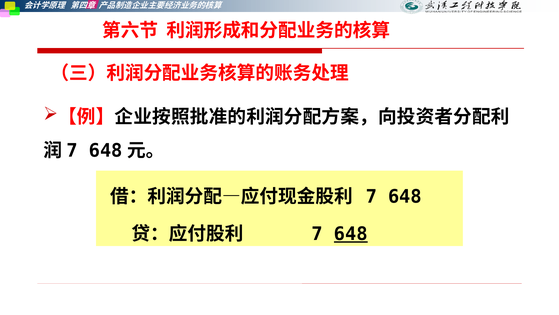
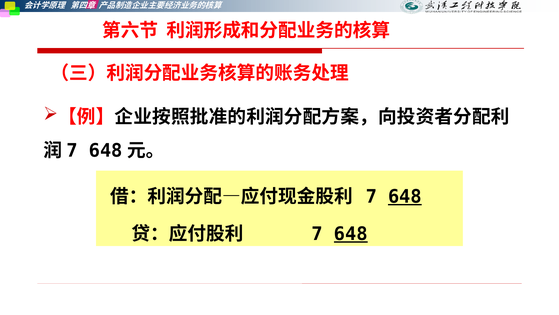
648 underline: none -> present (405, 196)
